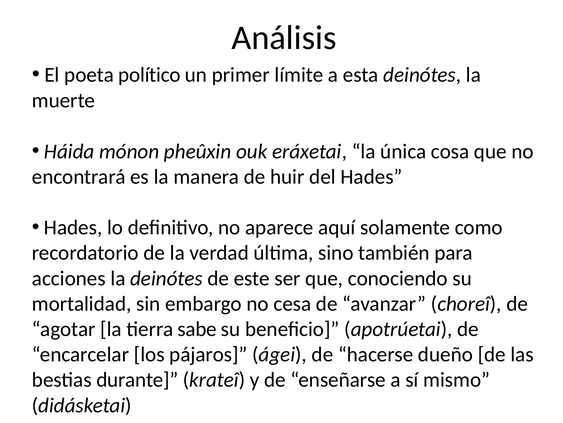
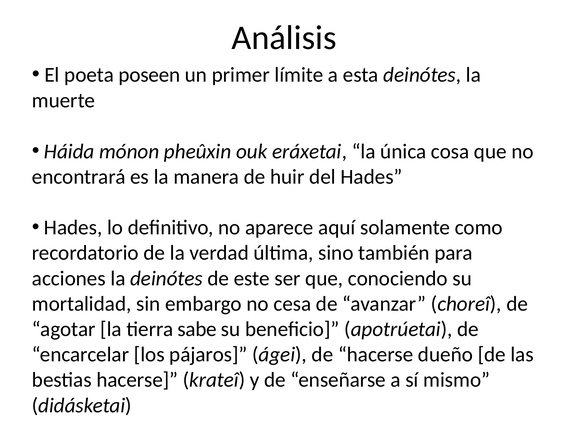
político: político -> poseen (149, 75)
bestias durante: durante -> hacerse (137, 379)
